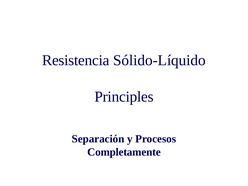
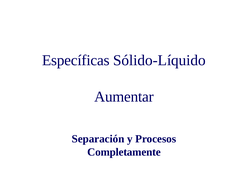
Resistencia: Resistencia -> Específicas (76, 60)
Principles: Principles -> Aumentar (124, 97)
